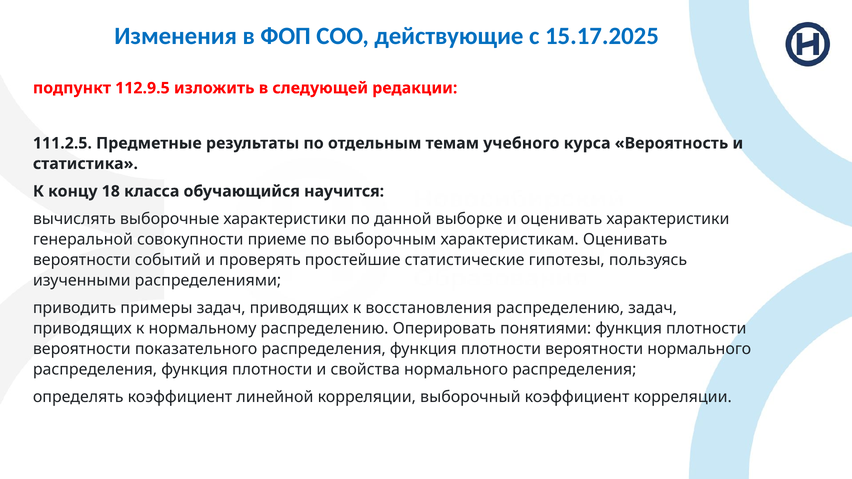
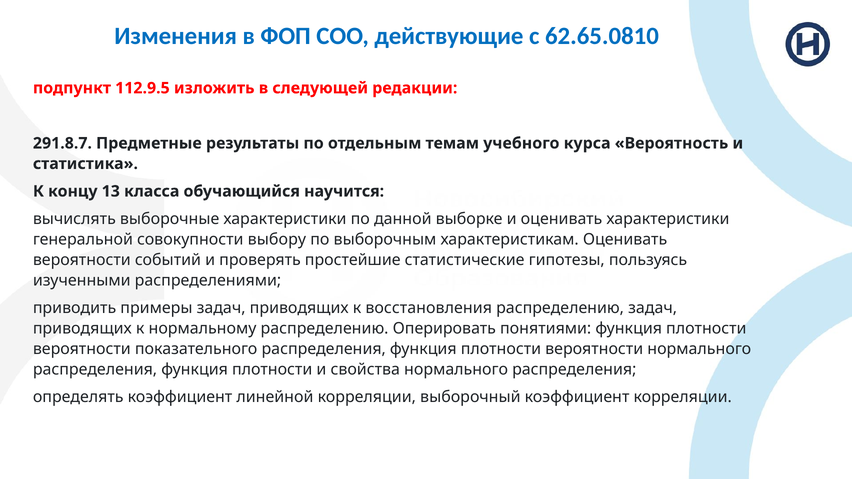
15.17.2025: 15.17.2025 -> 62.65.0810 (602, 36)
111.2.5: 111.2.5 -> 291.8.7 (62, 143)
18: 18 -> 13 (111, 191)
приеме: приеме -> выбору (277, 240)
